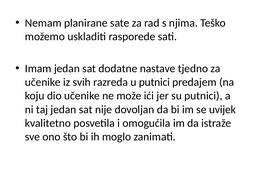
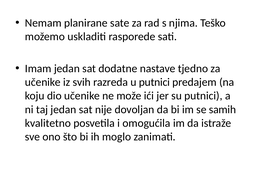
uvijek: uvijek -> samih (222, 109)
